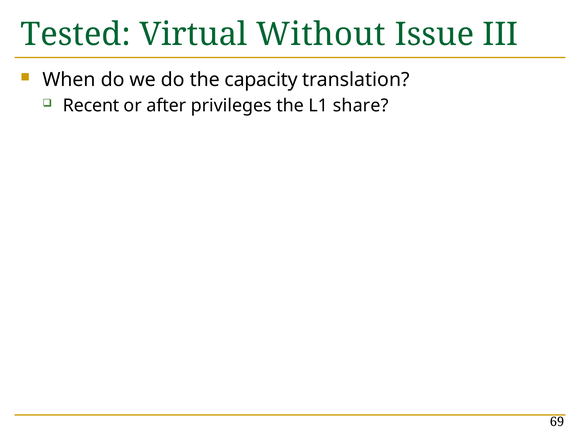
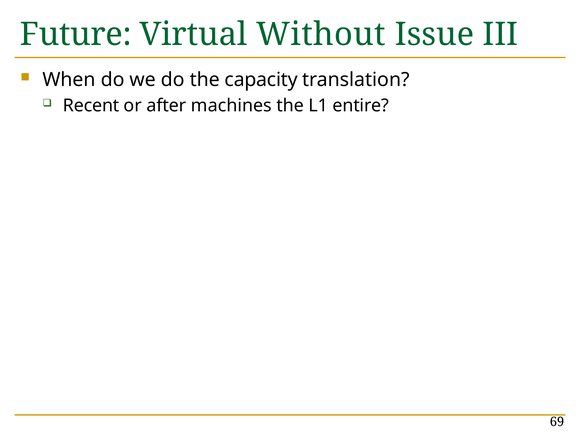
Tested: Tested -> Future (76, 34)
privileges: privileges -> machines (231, 106)
share: share -> entire (361, 106)
